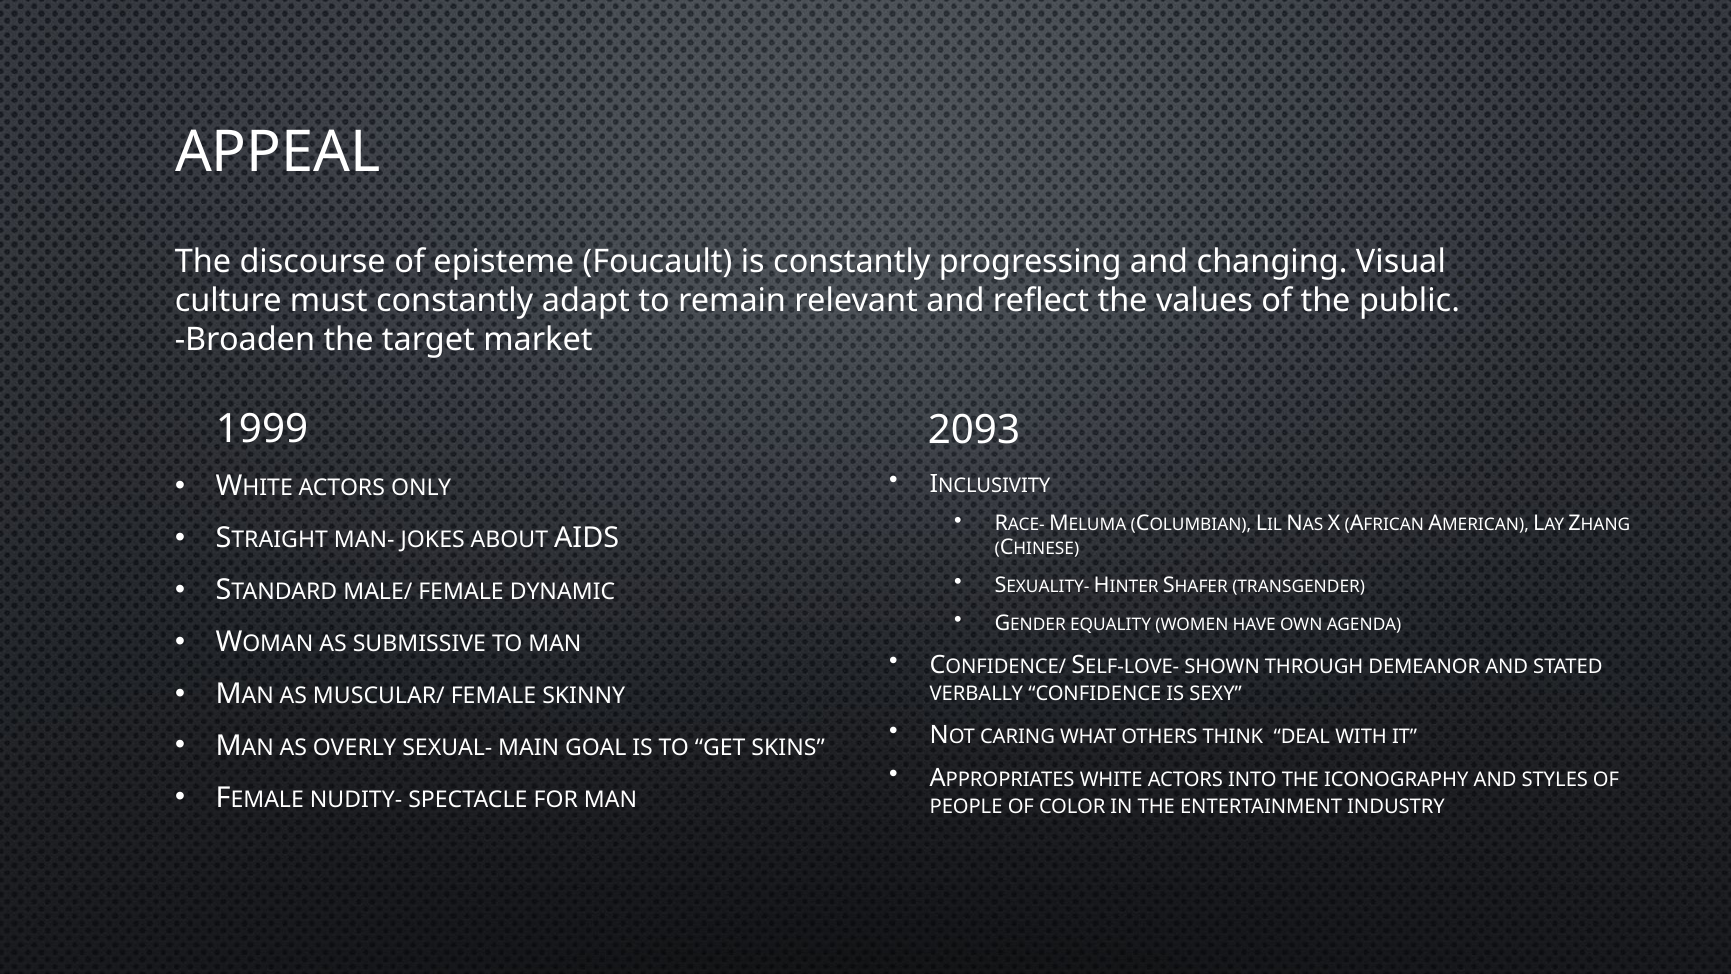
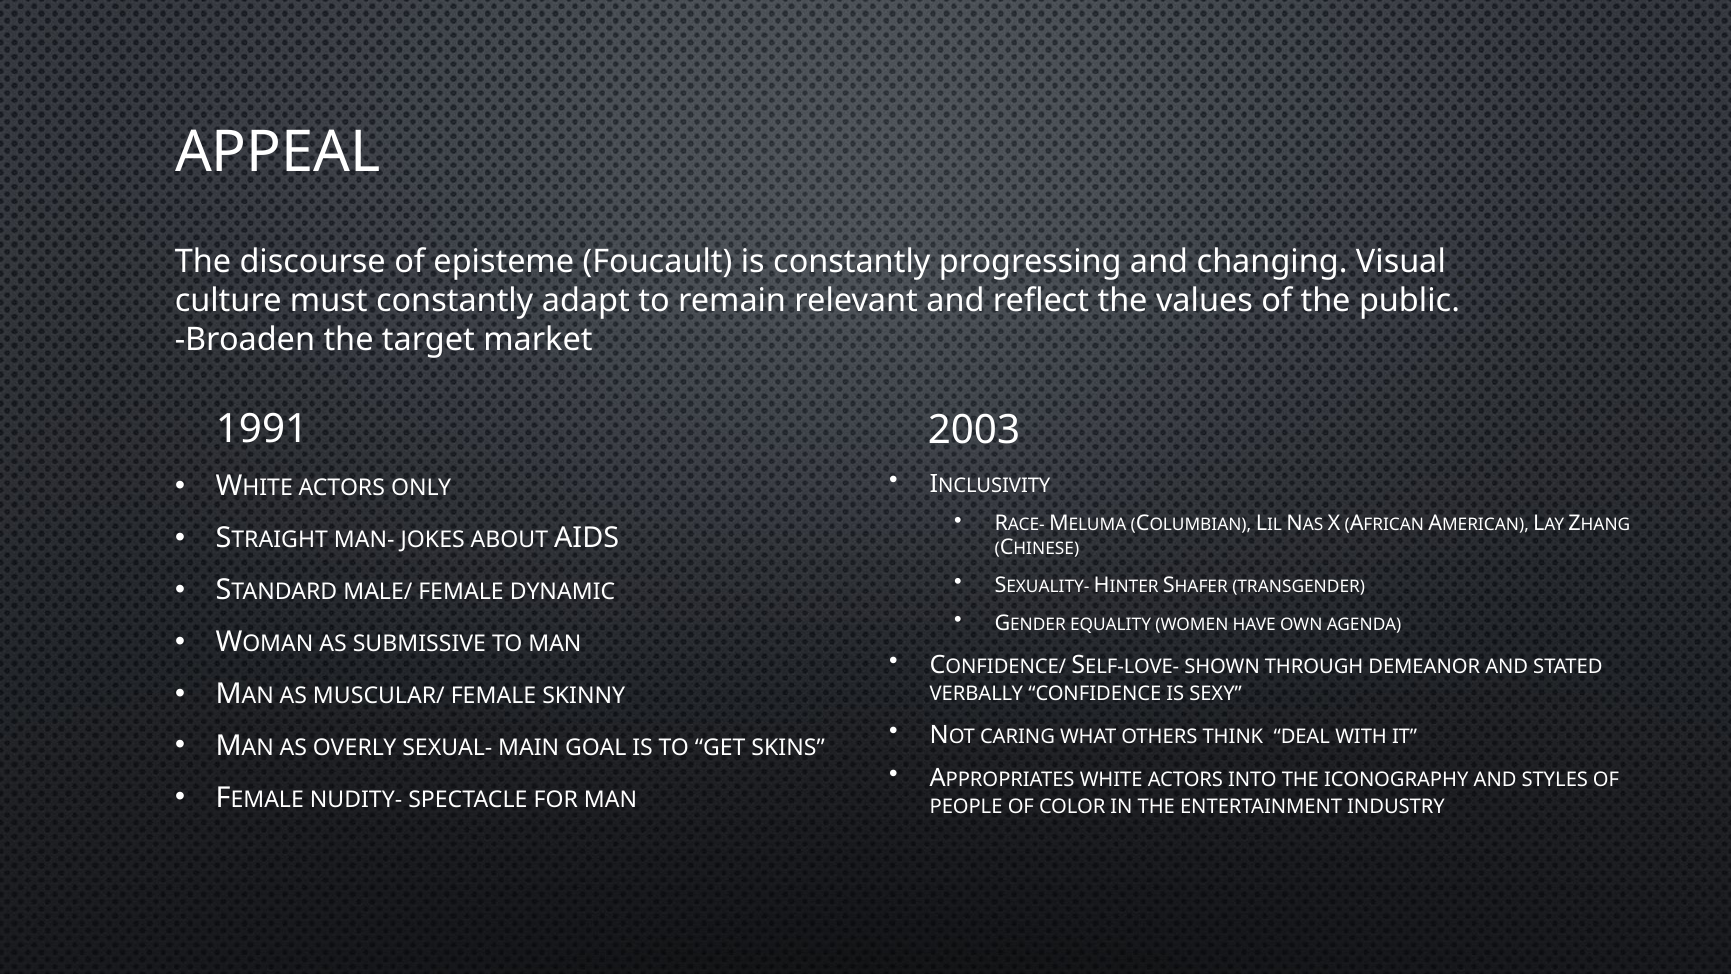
1999: 1999 -> 1991 (262, 429)
2093: 2093 -> 2003 (974, 430)
